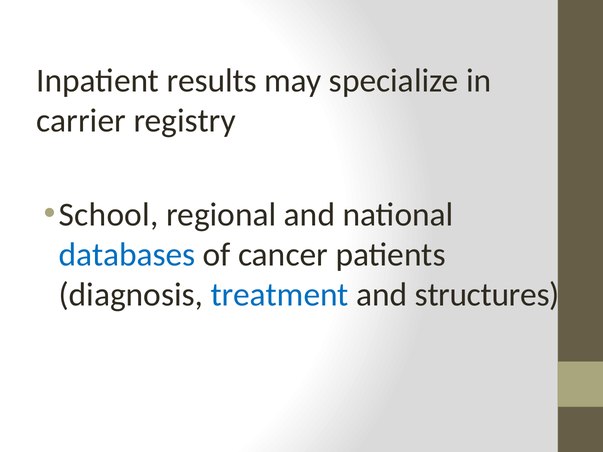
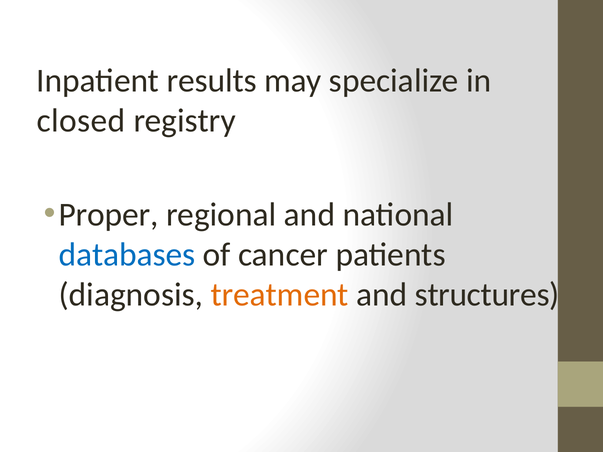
carrier: carrier -> closed (81, 121)
School: School -> Proper (109, 215)
treatment colour: blue -> orange (280, 295)
